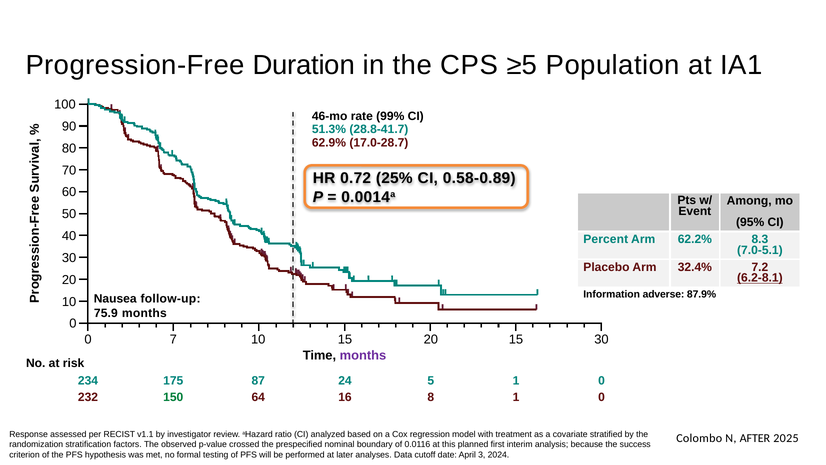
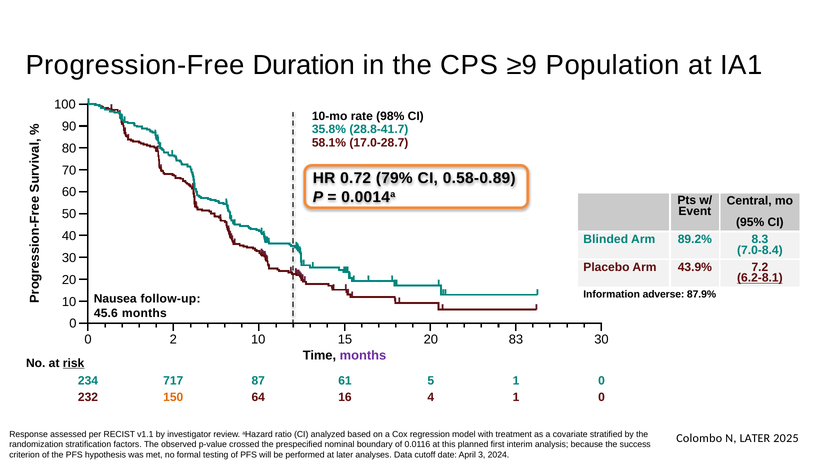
≥5: ≥5 -> ≥9 (522, 65)
46-mo: 46-mo -> 10-mo (330, 116)
99%: 99% -> 98% (390, 116)
51.3%: 51.3% -> 35.8% (329, 129)
62.9%: 62.9% -> 58.1% (329, 142)
25%: 25% -> 79% (394, 178)
Among: Among -> Central (749, 200)
Percent: Percent -> Blinded (606, 239)
62.2%: 62.2% -> 89.2% (695, 239)
7.0-5.1: 7.0-5.1 -> 7.0-8.4 (760, 250)
32.4%: 32.4% -> 43.9% (695, 267)
75.9: 75.9 -> 45.6 (106, 313)
7: 7 -> 2 (173, 339)
20 15: 15 -> 83 (516, 339)
risk underline: none -> present (74, 363)
175: 175 -> 717 (173, 380)
24: 24 -> 61 (345, 380)
150 colour: green -> orange (173, 397)
8: 8 -> 4 (431, 397)
N AFTER: AFTER -> LATER (755, 438)
